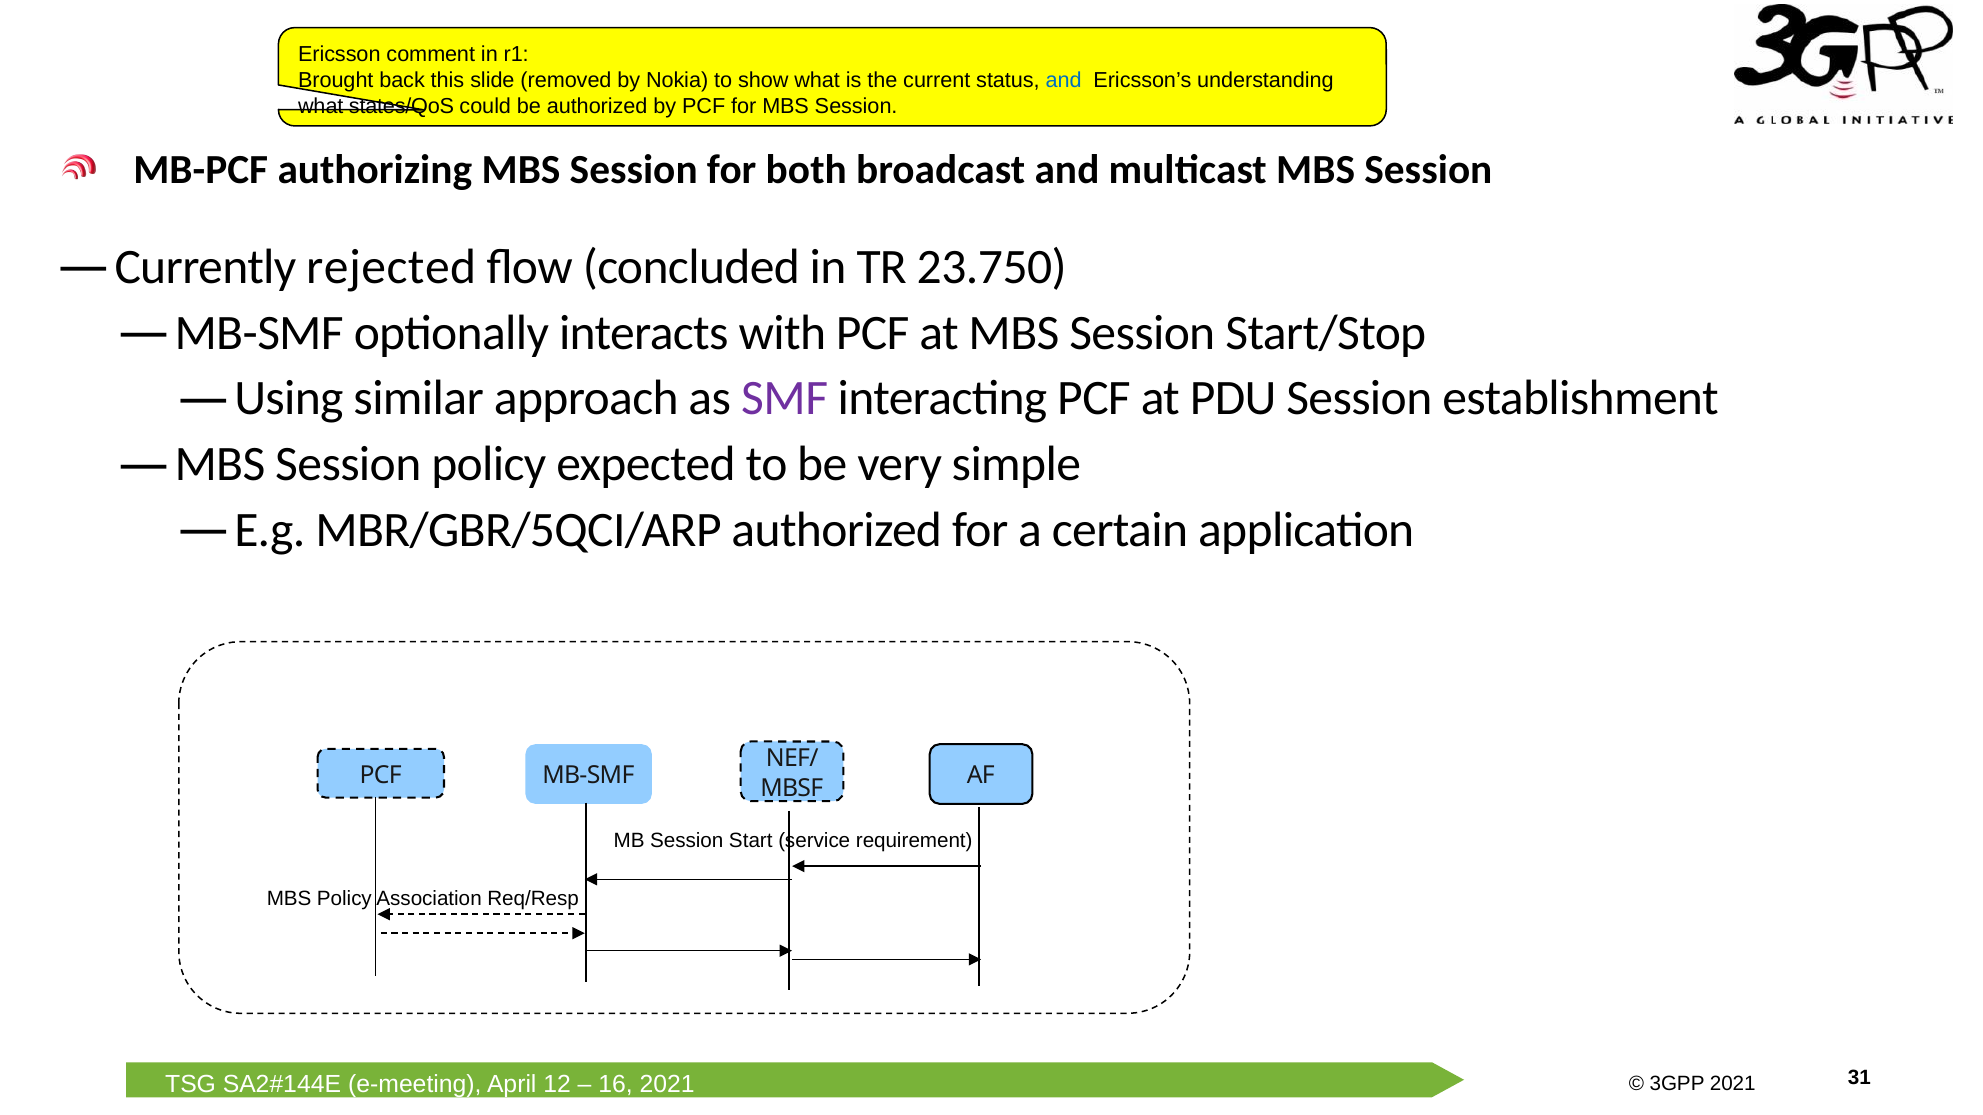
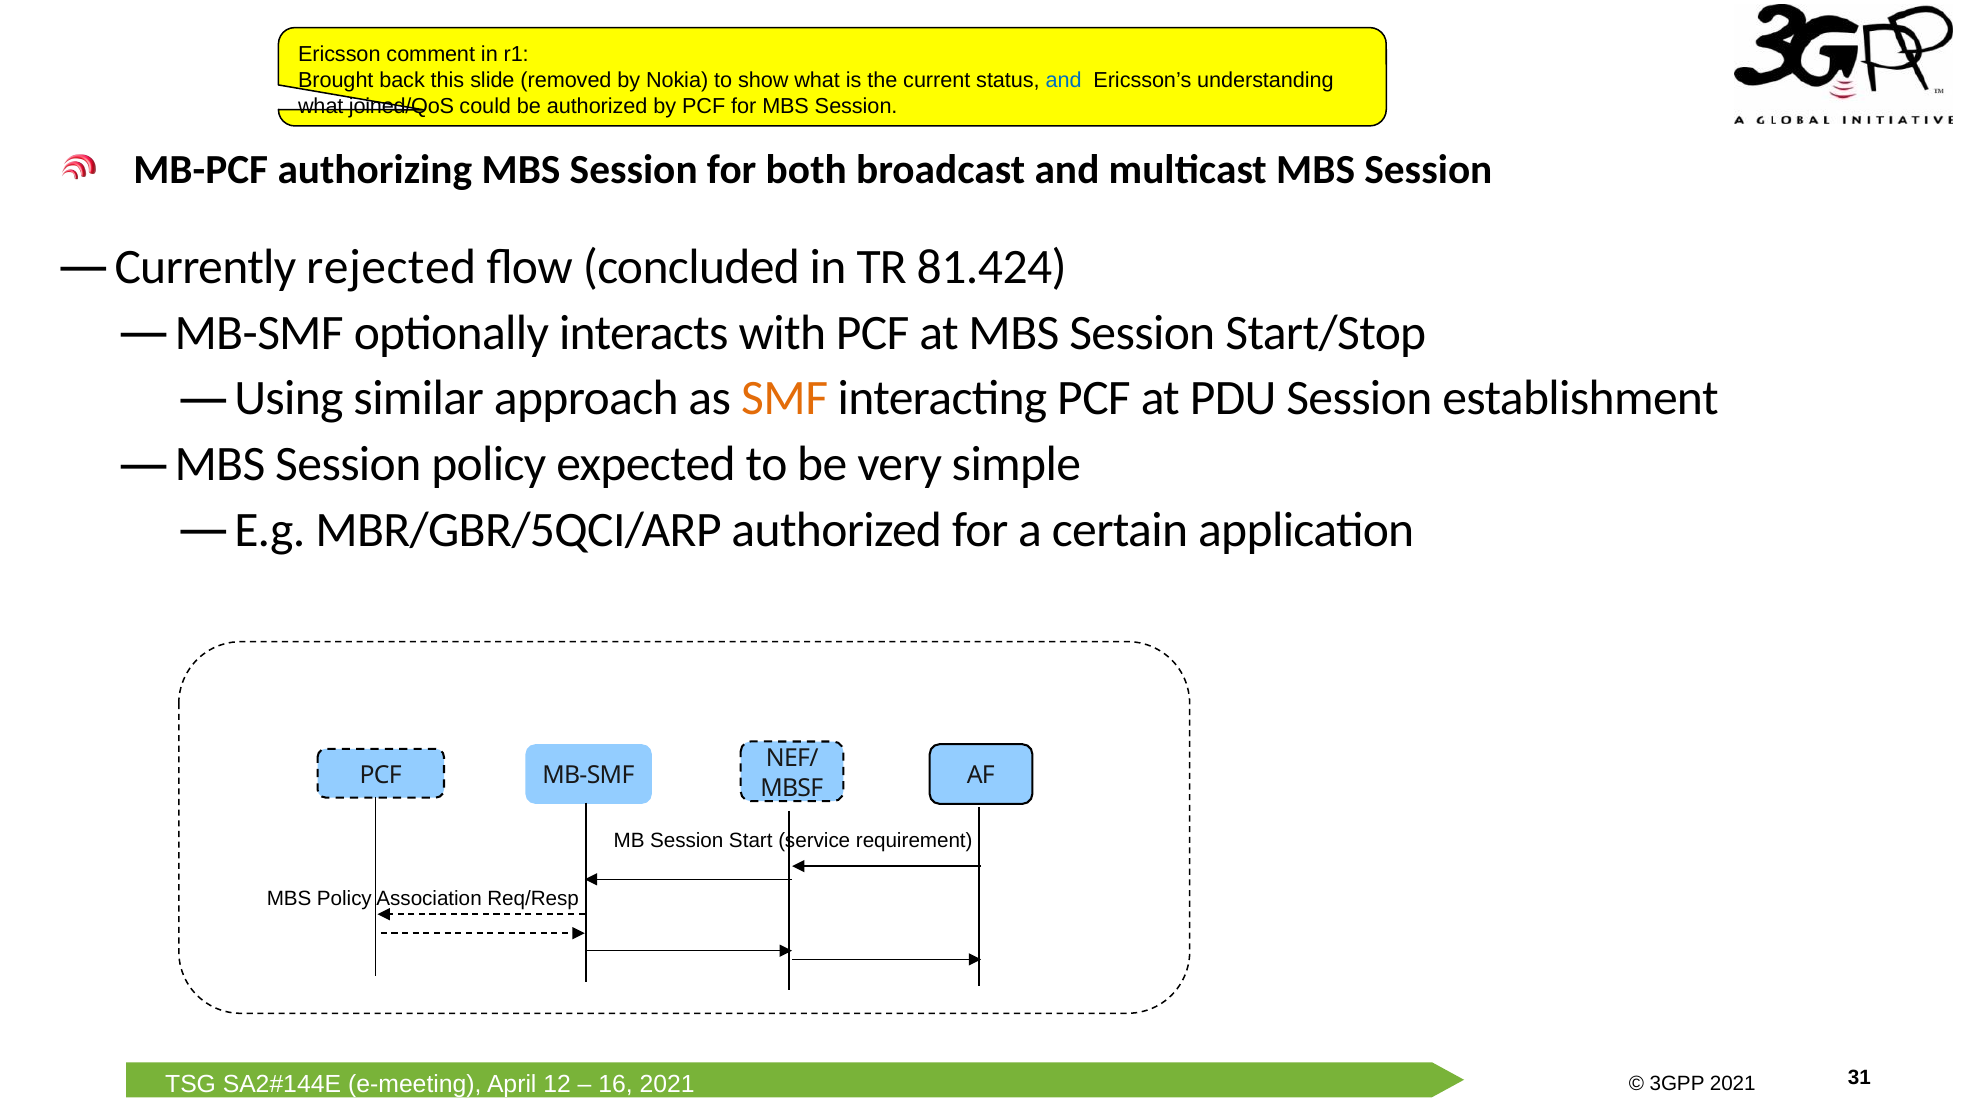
states/QoS: states/QoS -> joined/QoS (402, 106)
23.750: 23.750 -> 81.424 (992, 267)
SMF colour: purple -> orange (785, 399)
